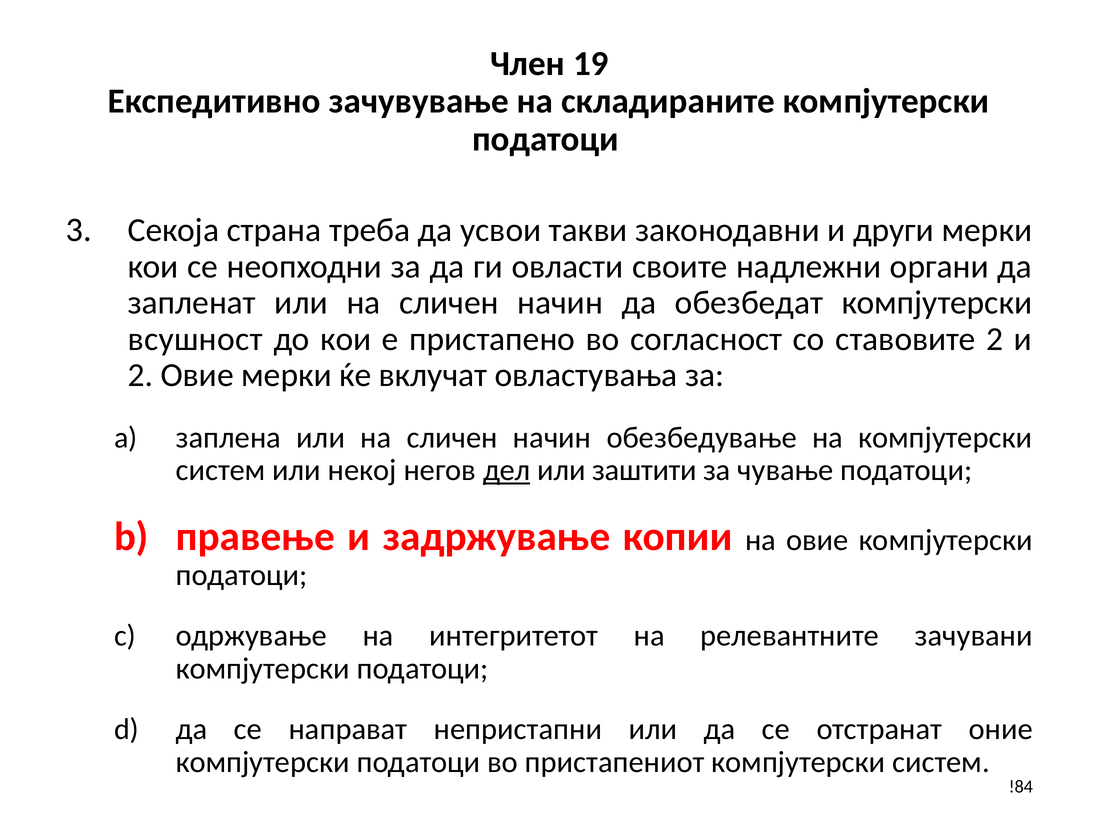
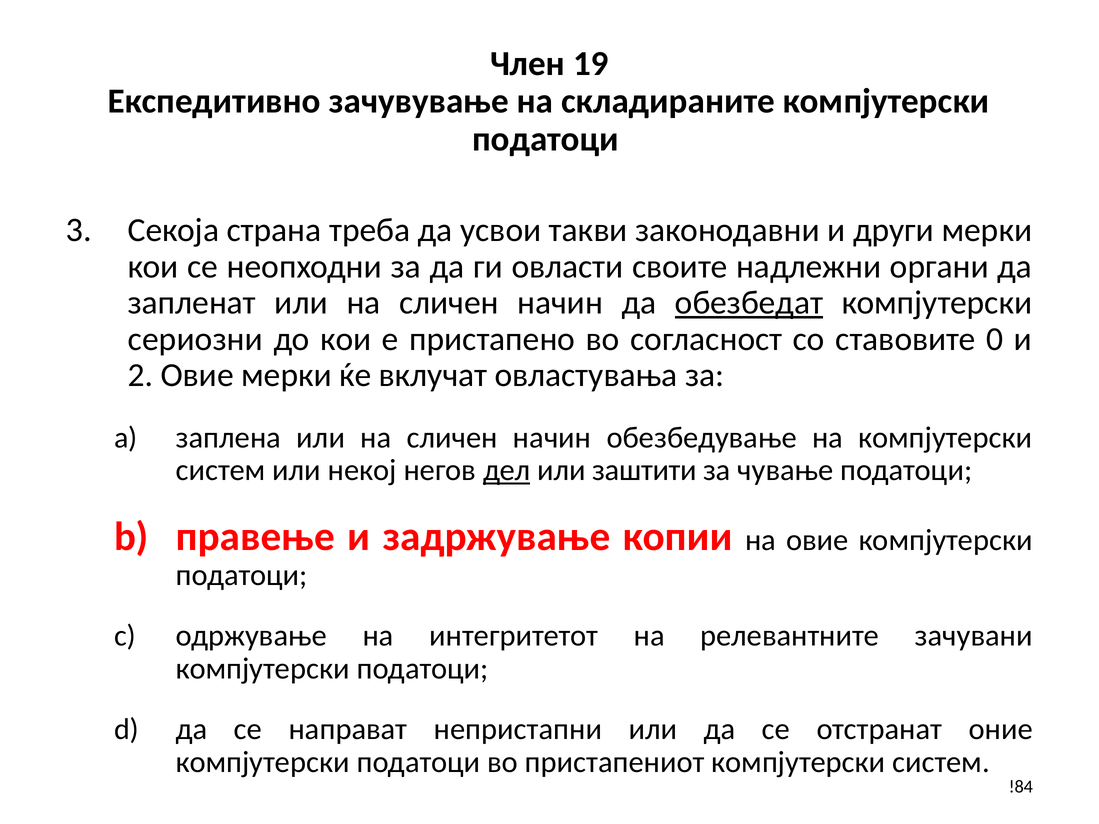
обезбедат underline: none -> present (749, 303)
всушност: всушност -> сериозни (195, 339)
ставовите 2: 2 -> 0 (995, 339)
